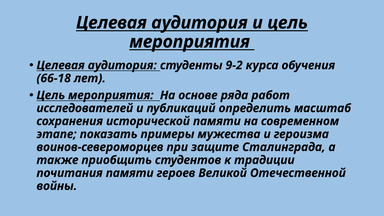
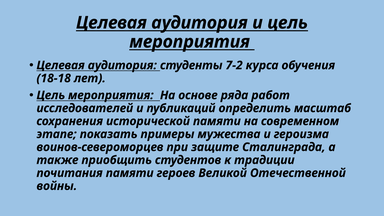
9-2: 9-2 -> 7-2 (234, 65)
66-18: 66-18 -> 18-18 (54, 78)
